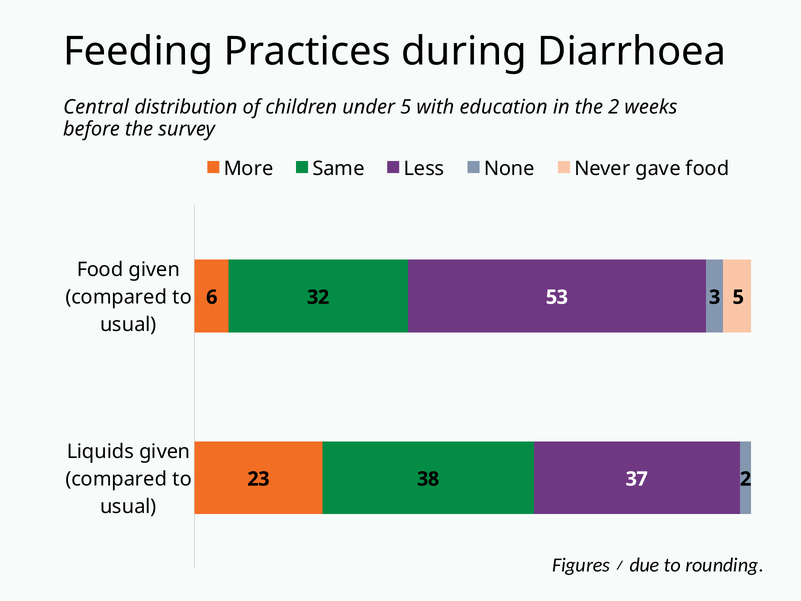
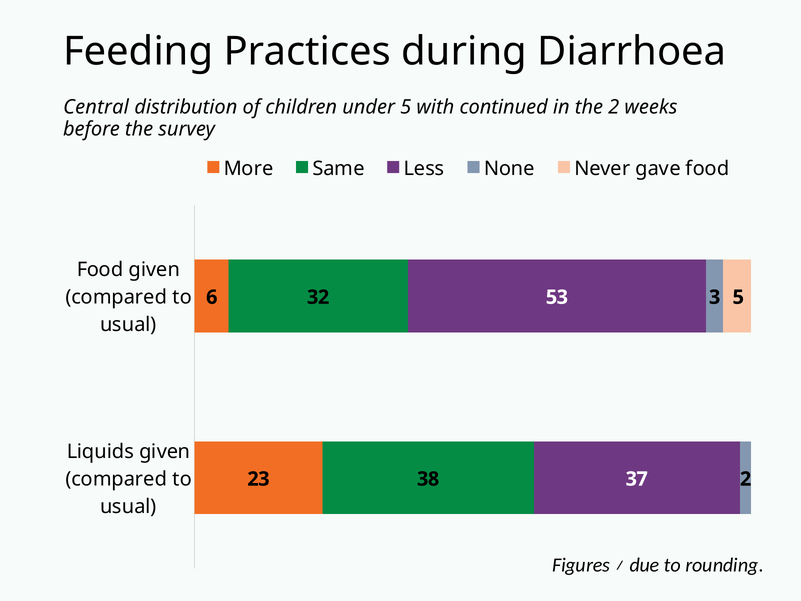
education: education -> continued (504, 107)
